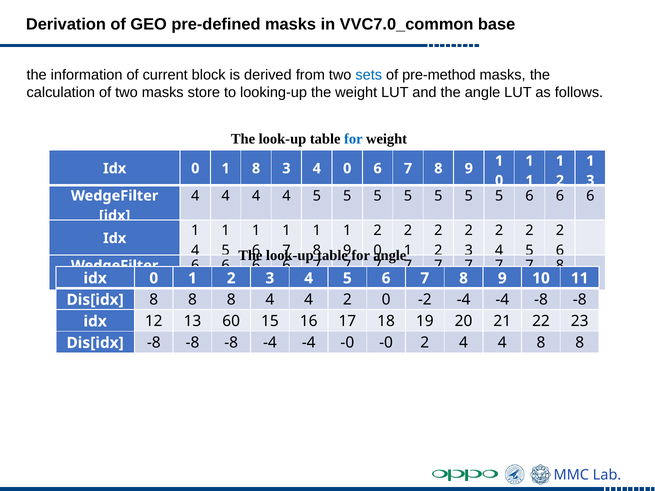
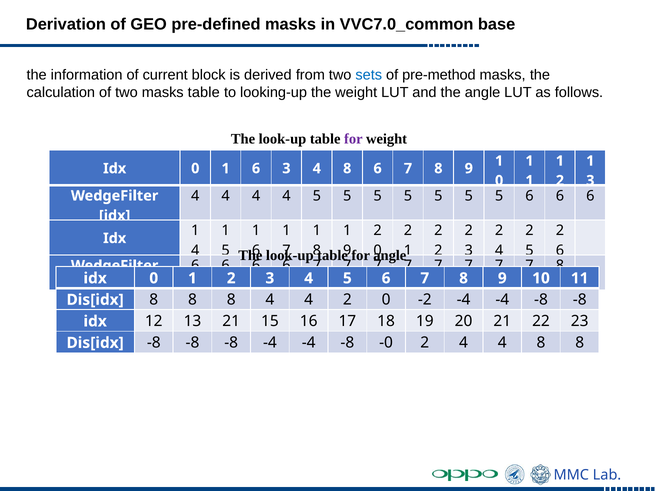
masks store: store -> table (204, 92)
for colour: blue -> purple (353, 139)
0 1 8: 8 -> 6 (256, 169)
3 4 0: 0 -> 8 (347, 169)
13 60: 60 -> 21 (231, 321)
-8 -4 -4 -0: -0 -> -8 (347, 343)
